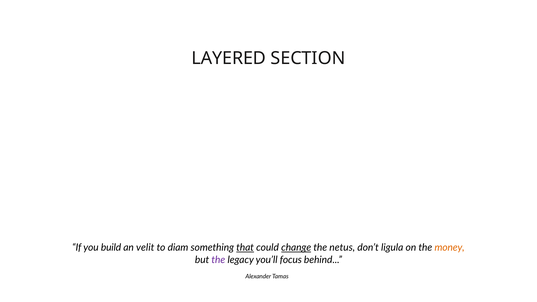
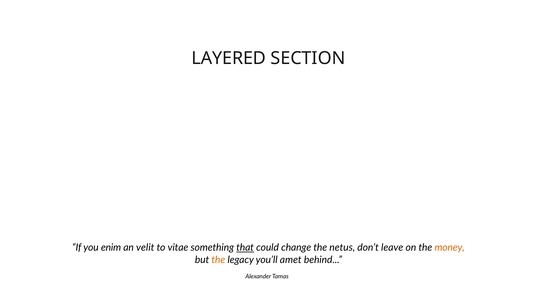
build: build -> enim (111, 248)
diam: diam -> vitae (178, 248)
change underline: present -> none (296, 248)
ligula: ligula -> leave (392, 248)
the colour: purple -> orange (218, 260)
focus: focus -> amet (291, 260)
